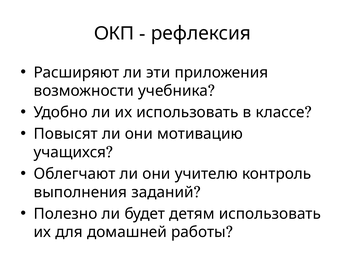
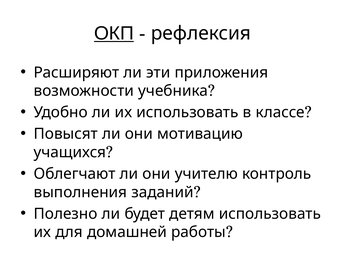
ОКП underline: none -> present (114, 33)
